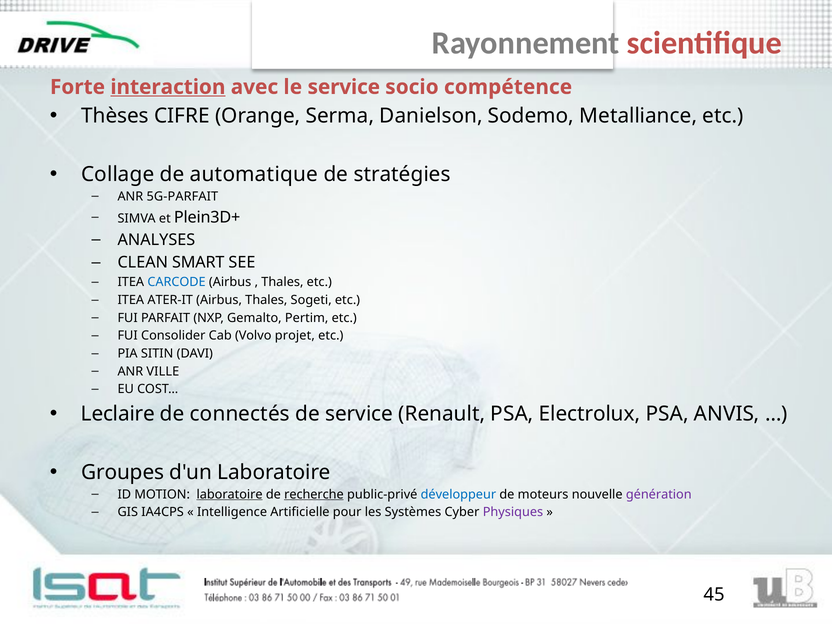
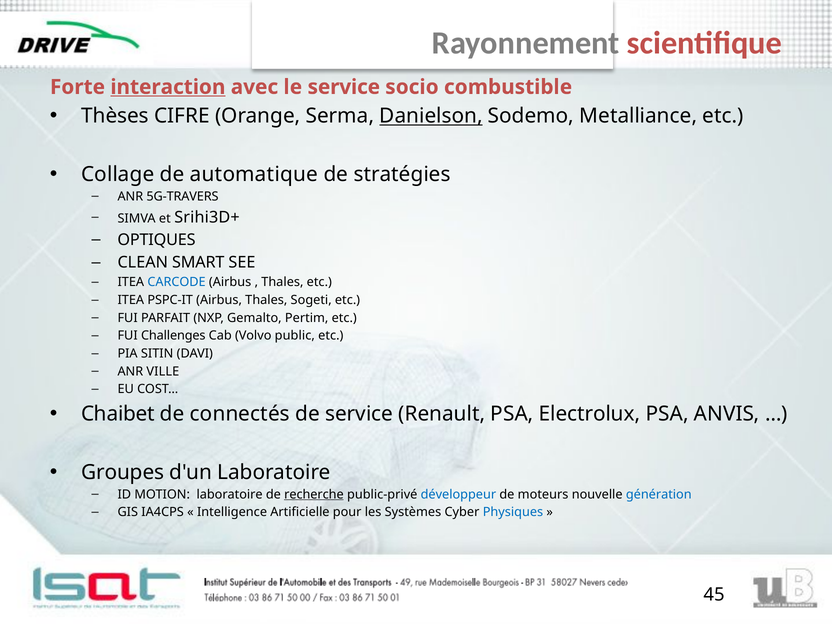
compétence: compétence -> combustible (508, 87)
Danielson underline: none -> present (431, 116)
5G-PARFAIT: 5G-PARFAIT -> 5G-TRAVERS (182, 196)
Plein3D+: Plein3D+ -> Srihi3D+ (207, 217)
ANALYSES: ANALYSES -> OPTIQUES (156, 240)
ATER-IT: ATER-IT -> PSPC-IT (170, 300)
Consolider: Consolider -> Challenges (173, 336)
projet: projet -> public (295, 336)
Leclaire: Leclaire -> Chaibet (118, 414)
laboratoire underline: present -> none (230, 494)
génération colour: purple -> blue (659, 494)
Physiques colour: purple -> blue (513, 512)
